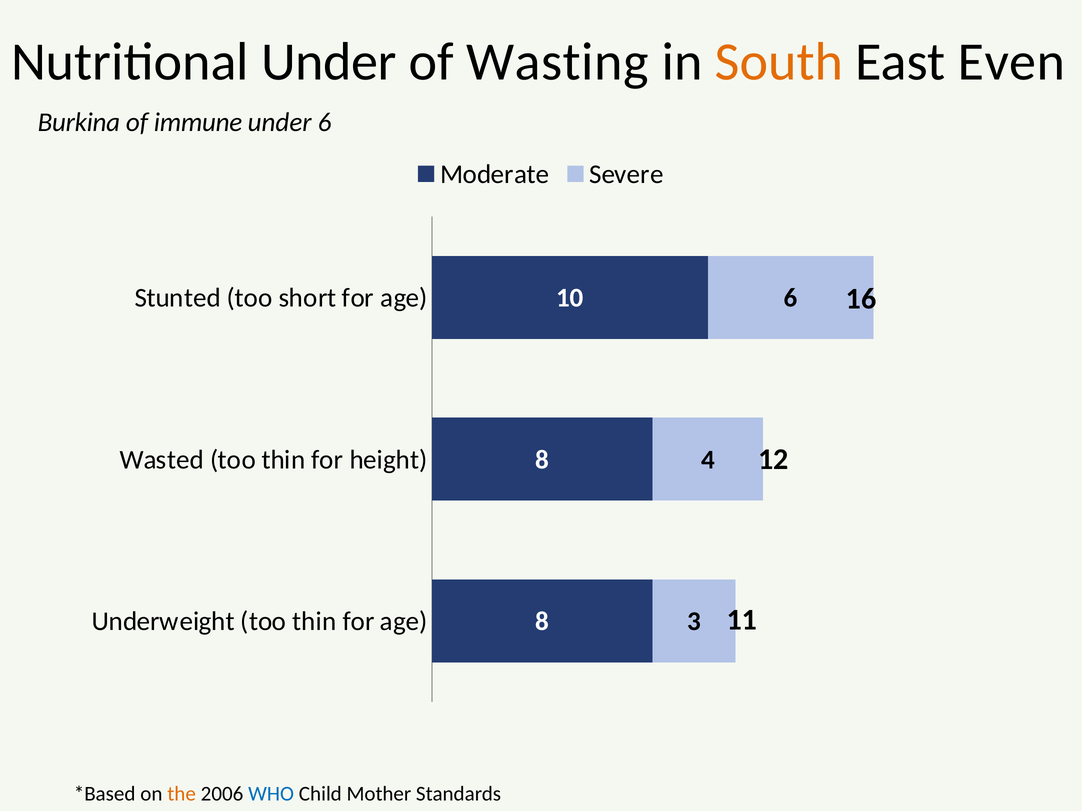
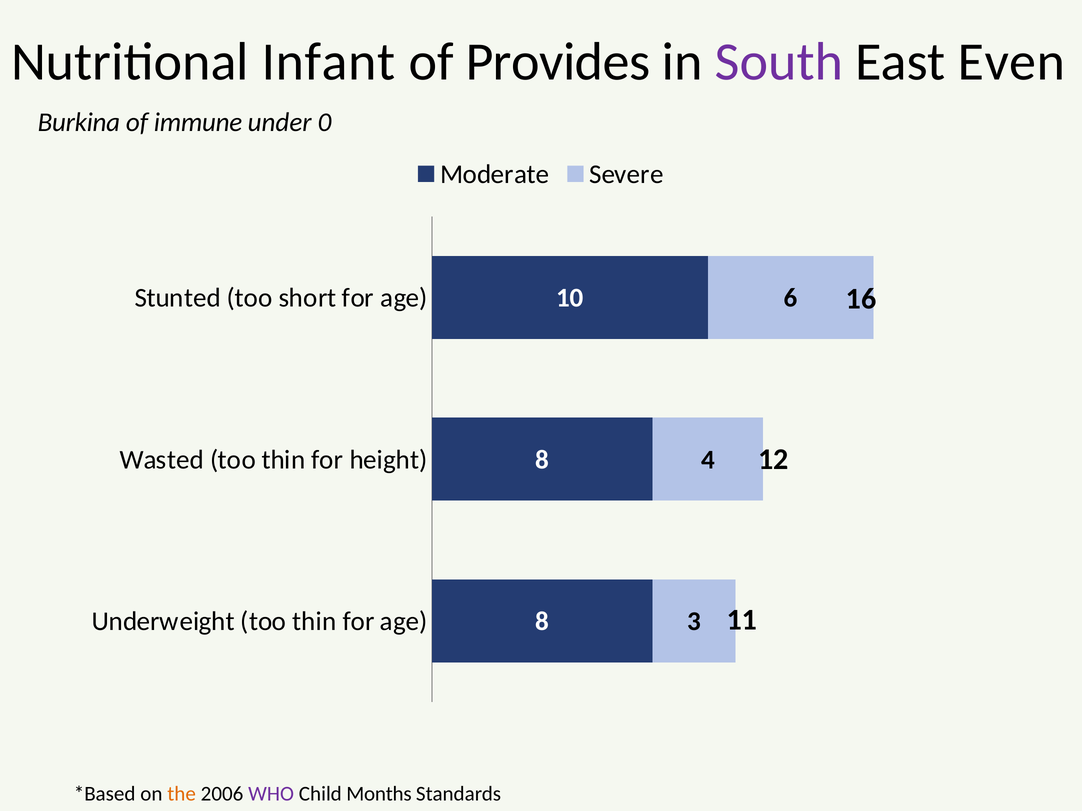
Nutritional Under: Under -> Infant (328, 62)
Wasting: Wasting -> Provides (558, 62)
South colour: orange -> purple (779, 62)
under 6: 6 -> 0 (325, 123)
WHO colour: blue -> purple (271, 795)
Mother: Mother -> Months (379, 795)
